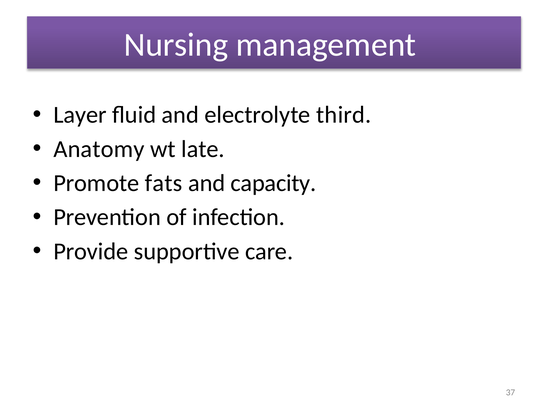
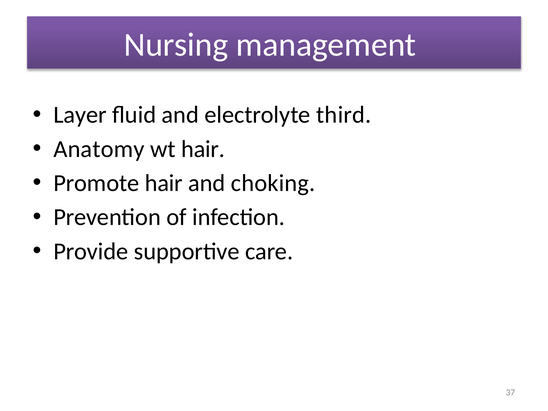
wt late: late -> hair (203, 149)
Promote fats: fats -> hair (164, 183)
capacity: capacity -> choking (273, 183)
